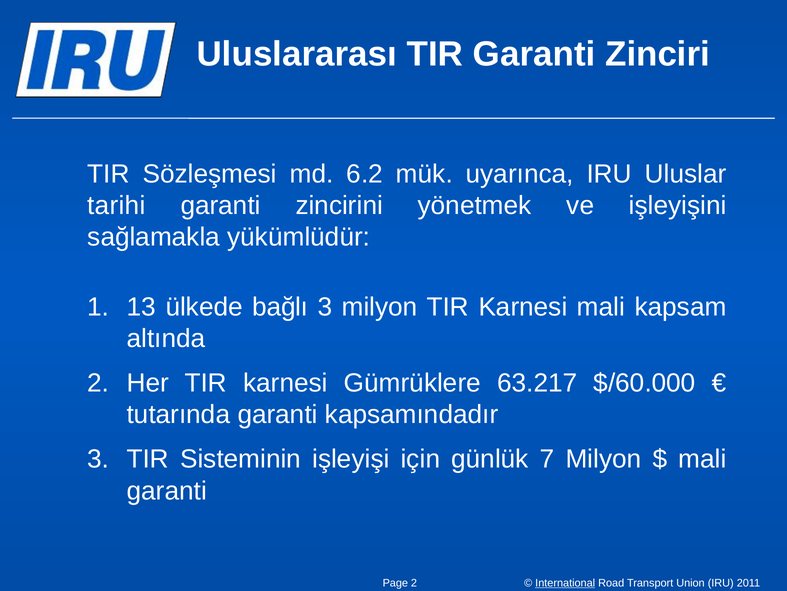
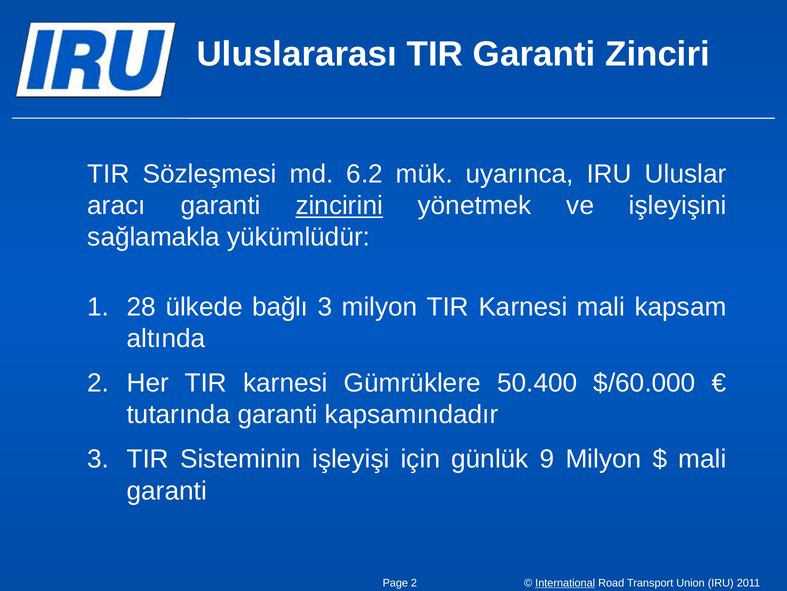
tarihi: tarihi -> aracı (117, 206)
zincirini underline: none -> present (339, 206)
13: 13 -> 28 (141, 307)
63.217: 63.217 -> 50.400 (537, 383)
7: 7 -> 9 (547, 459)
